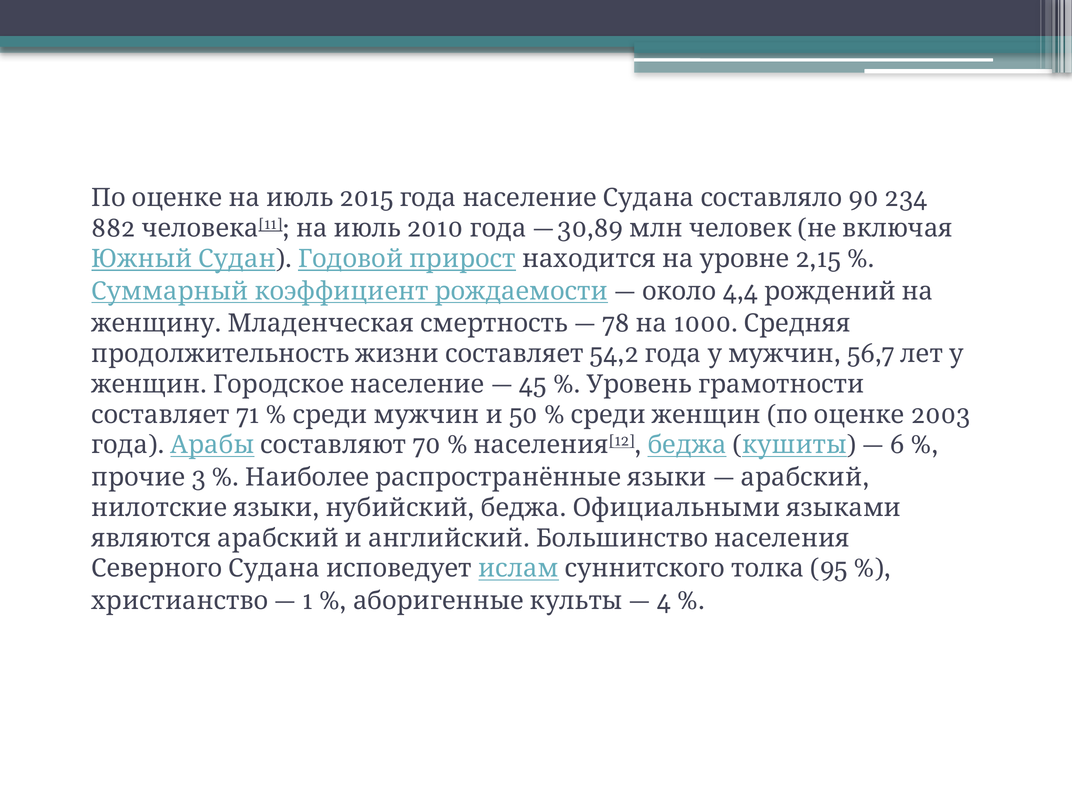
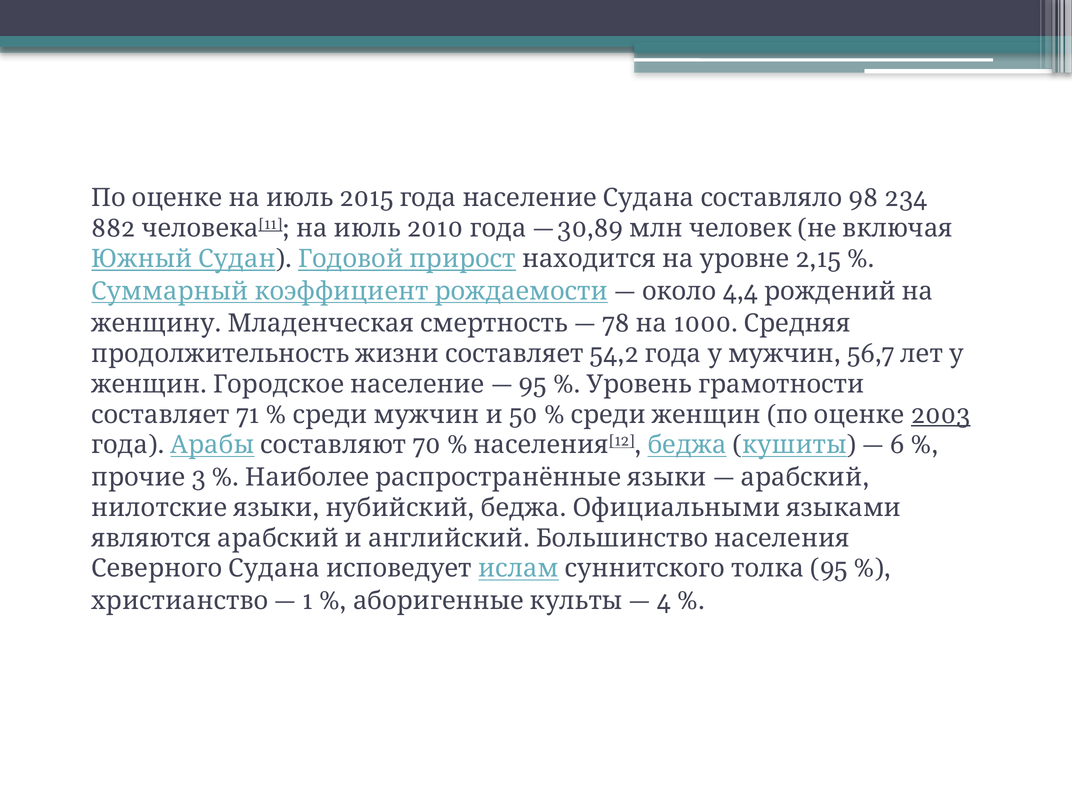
90: 90 -> 98 (864, 198)
45: 45 -> 95 (533, 384)
2003 underline: none -> present (941, 415)
